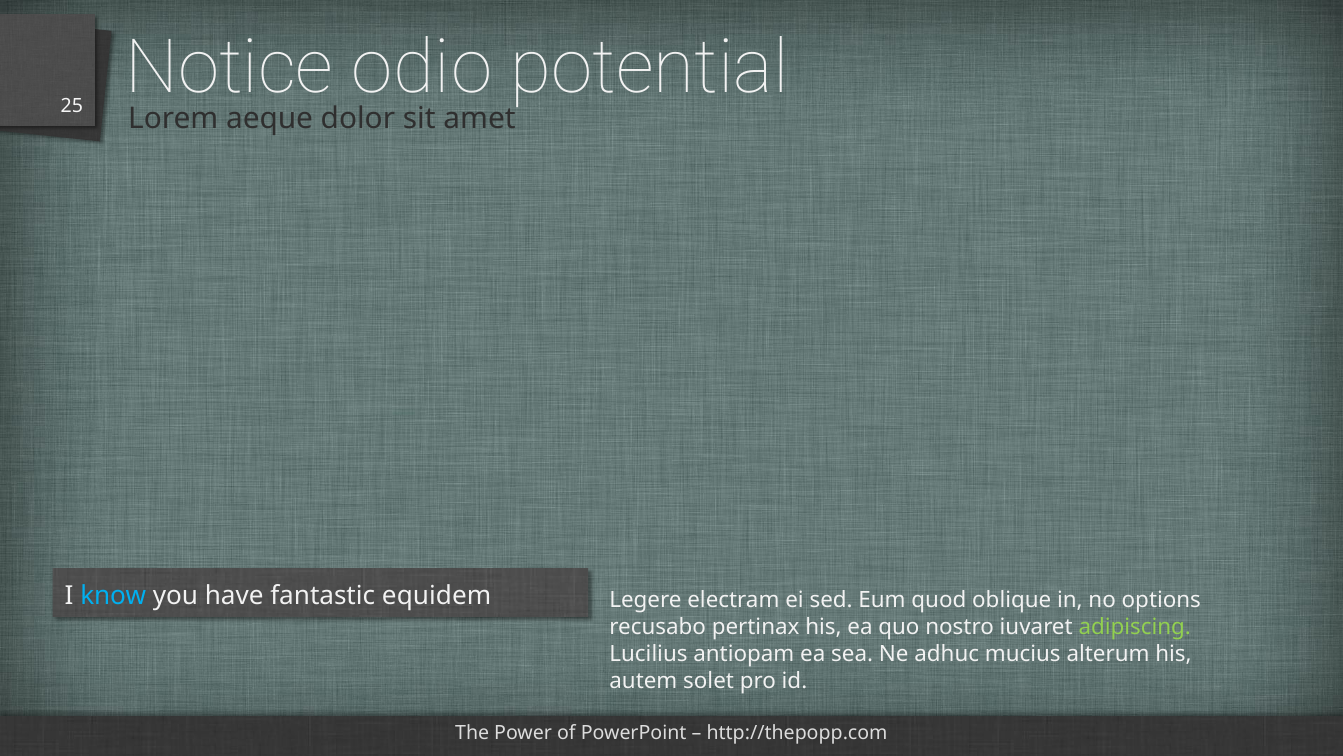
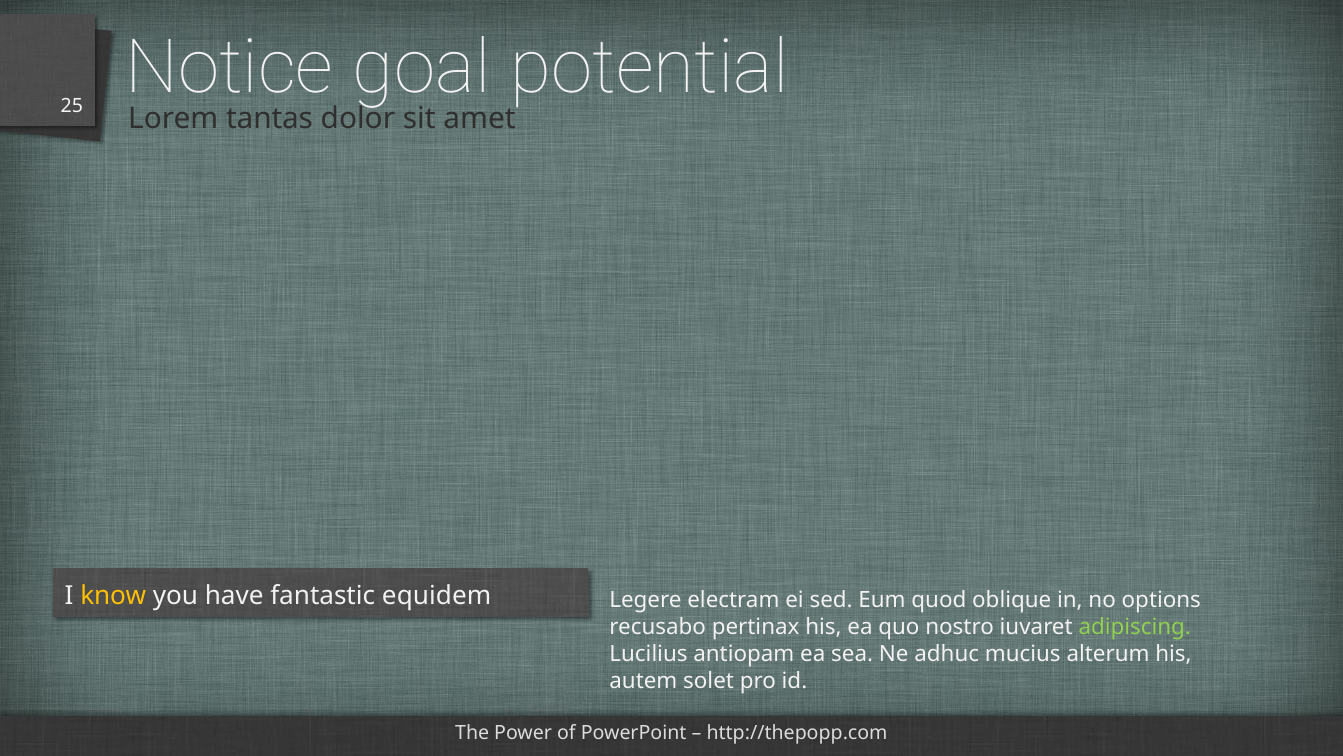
odio: odio -> goal (422, 68)
aeque: aeque -> tantas (270, 118)
know colour: light blue -> yellow (113, 596)
